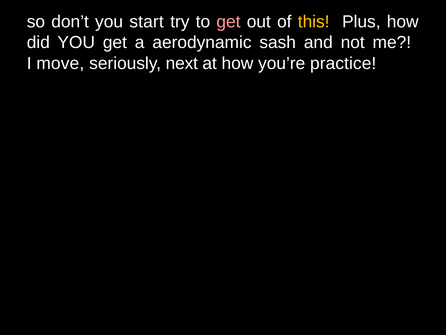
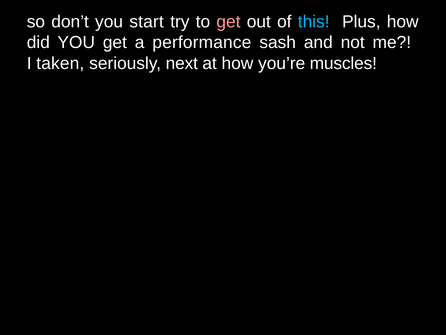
this colour: yellow -> light blue (314, 22)
aerodynamic: aerodynamic -> performance (202, 42)
move: move -> taken (60, 63)
practice: practice -> muscles (343, 63)
